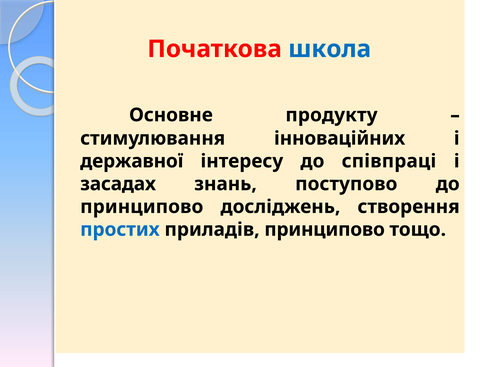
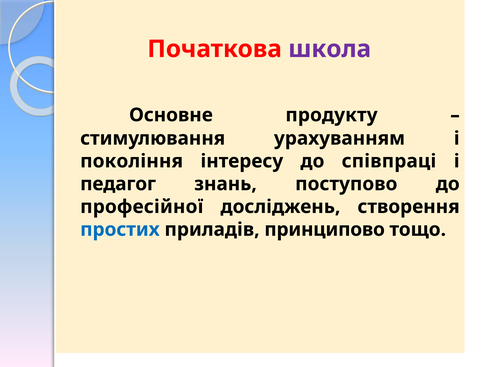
школа colour: blue -> purple (330, 49)
інноваційних: інноваційних -> урахуванням (340, 138)
державної: державної -> покоління (132, 161)
засадах: засадах -> педагог (118, 184)
принципово: принципово -> професійної (142, 207)
